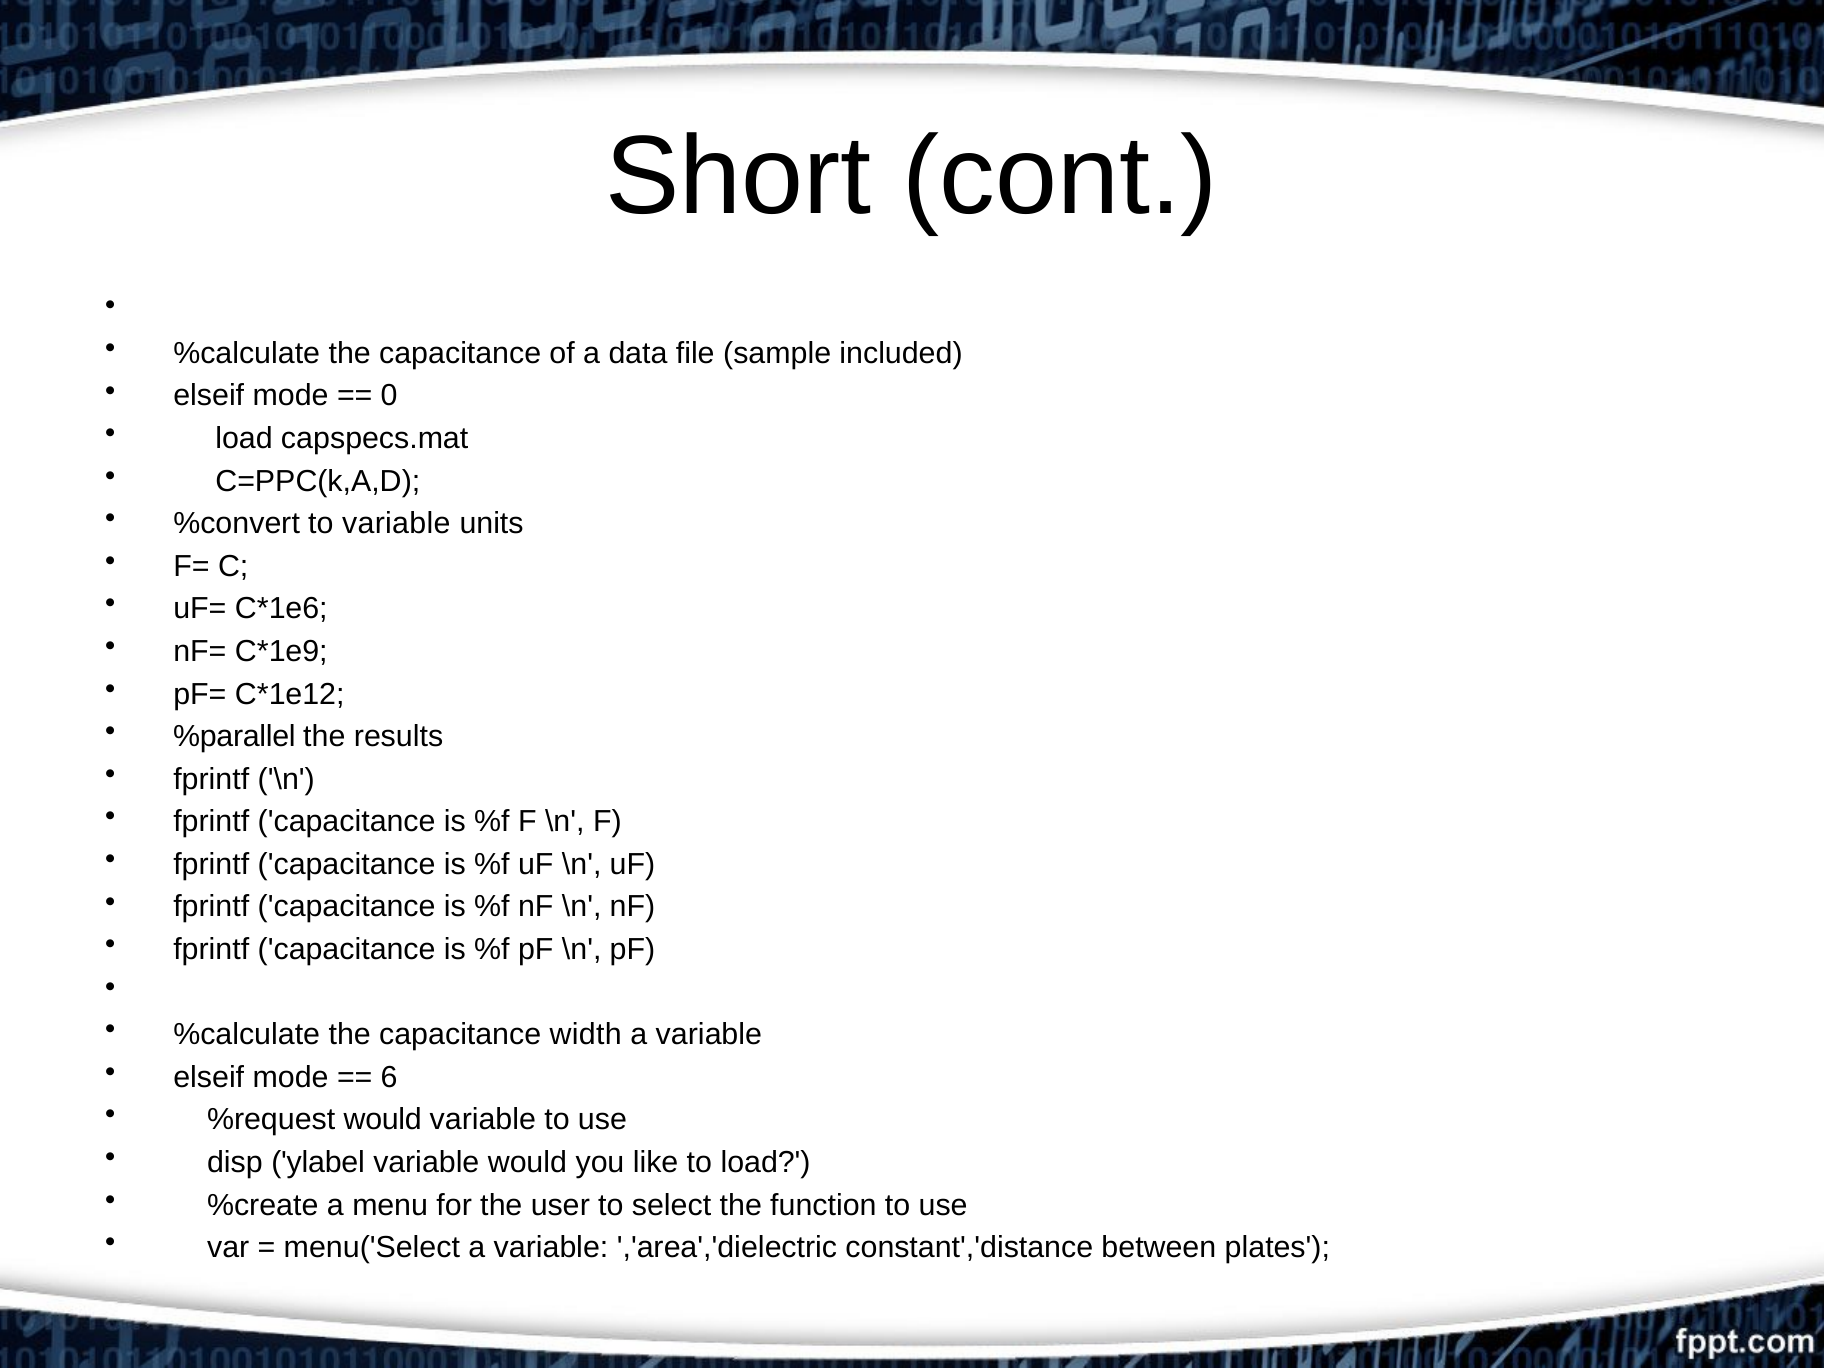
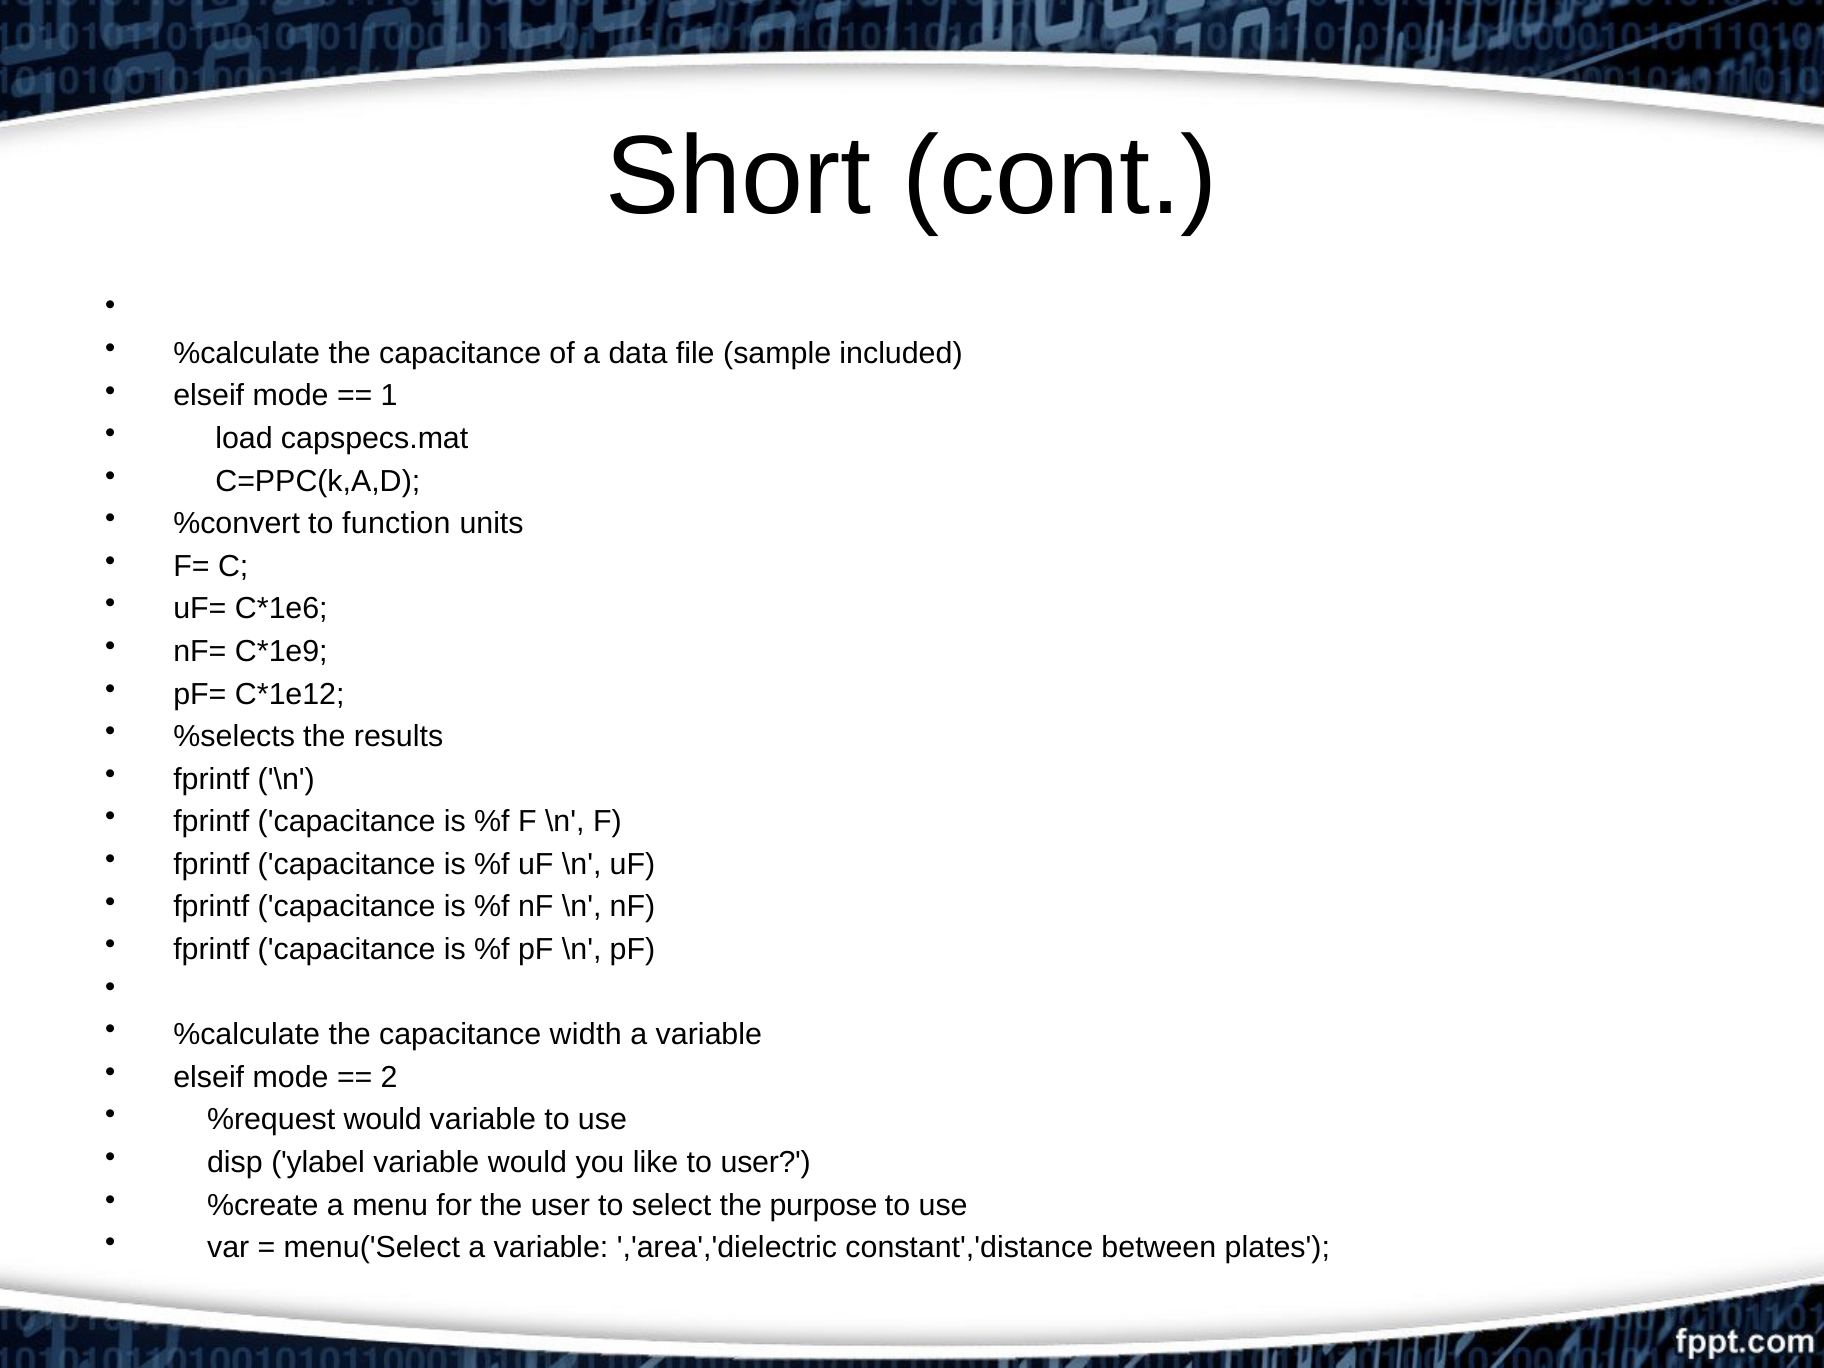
0: 0 -> 1 (389, 396)
to variable: variable -> function (396, 524)
%parallel: %parallel -> %selects (234, 737)
6: 6 -> 2 (389, 1077)
to load: load -> user (766, 1162)
function: function -> purpose (824, 1205)
